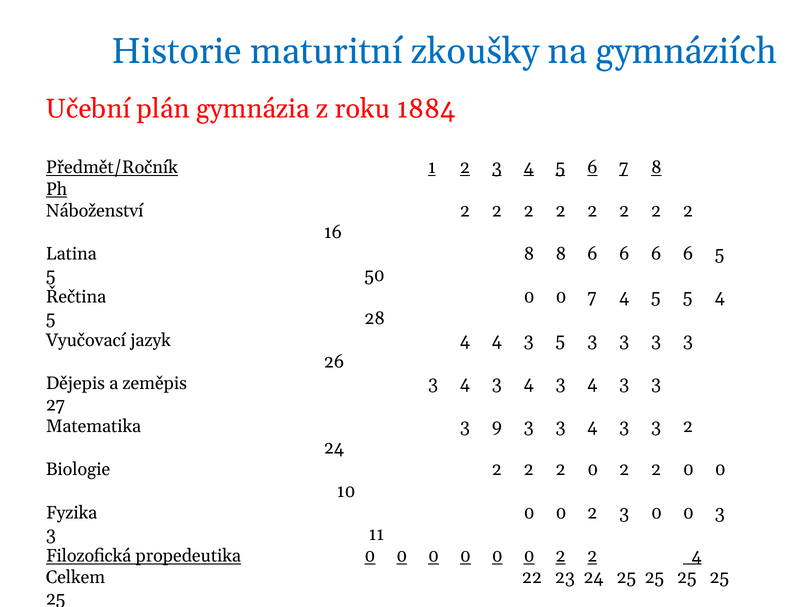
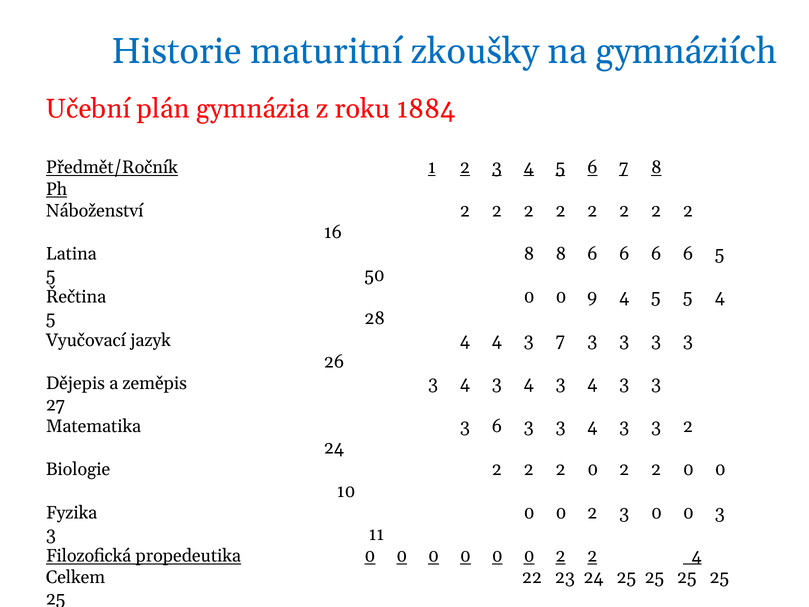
0 7: 7 -> 9 (592, 297)
3 5: 5 -> 7 (560, 340)
3 9: 9 -> 6 (497, 426)
